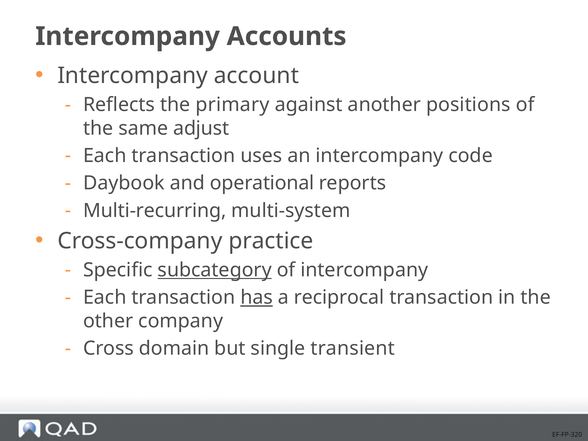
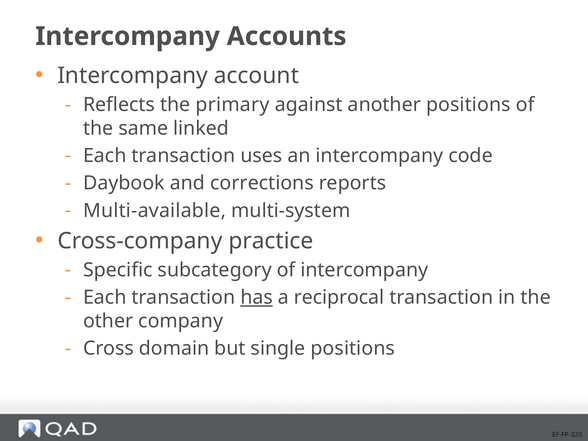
adjust: adjust -> linked (201, 128)
operational: operational -> corrections (262, 183)
Multi-recurring: Multi-recurring -> Multi-available (155, 211)
subcategory underline: present -> none (215, 270)
single transient: transient -> positions (353, 348)
